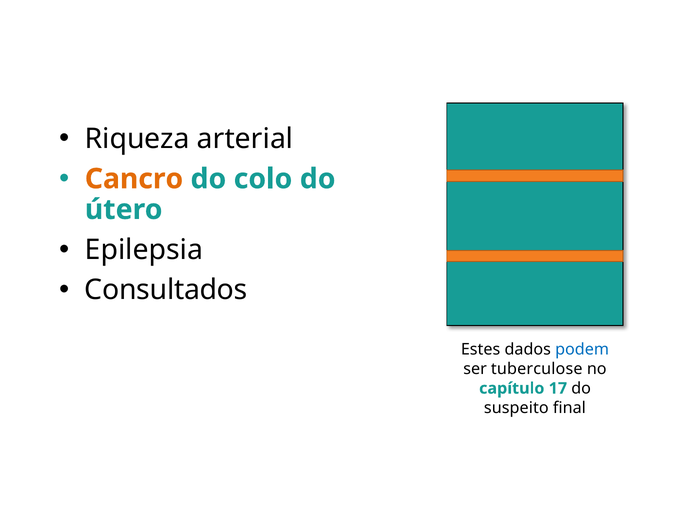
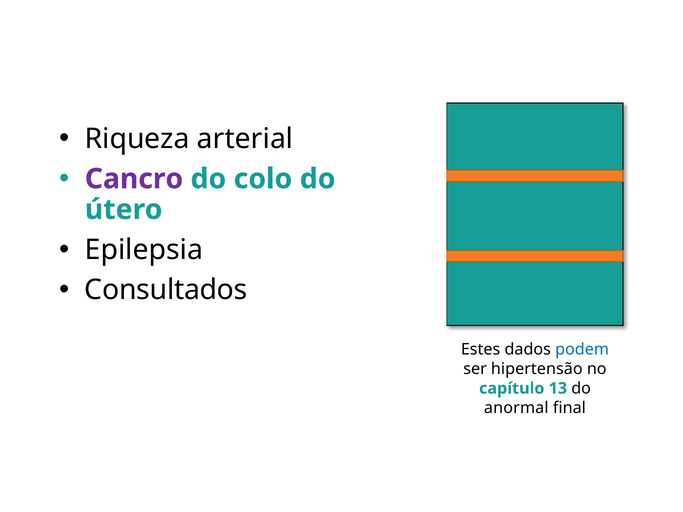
Cancro colour: orange -> purple (134, 179)
tuberculose: tuberculose -> hipertensão (537, 369)
17: 17 -> 13 (558, 389)
suspeito: suspeito -> anormal (516, 408)
